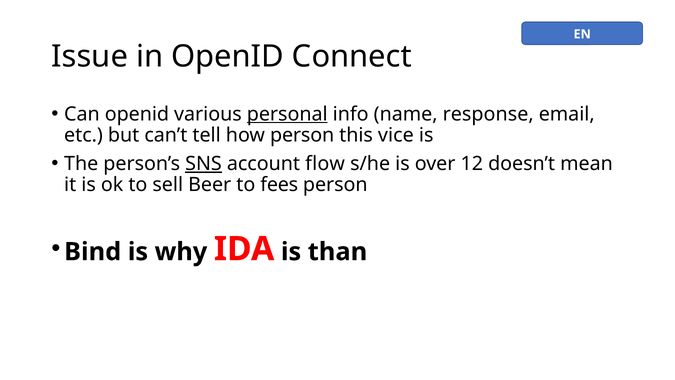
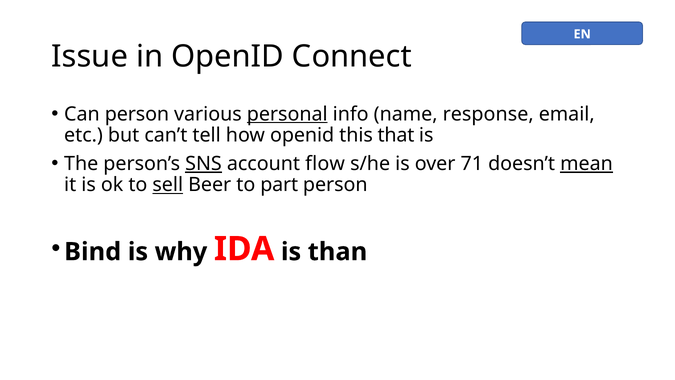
Can openid: openid -> person (137, 114)
how person: person -> openid (302, 135)
vice: vice -> that (396, 135)
12: 12 -> 71 (472, 164)
mean underline: none -> present (587, 164)
sell underline: none -> present (168, 185)
fees: fees -> part (279, 185)
